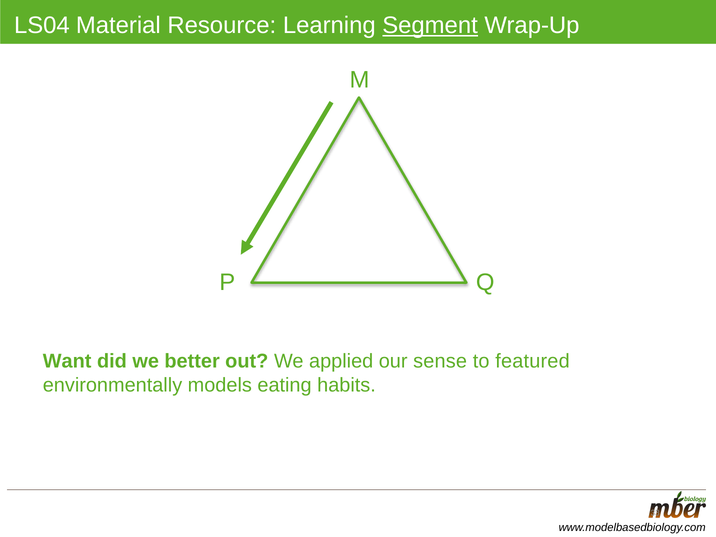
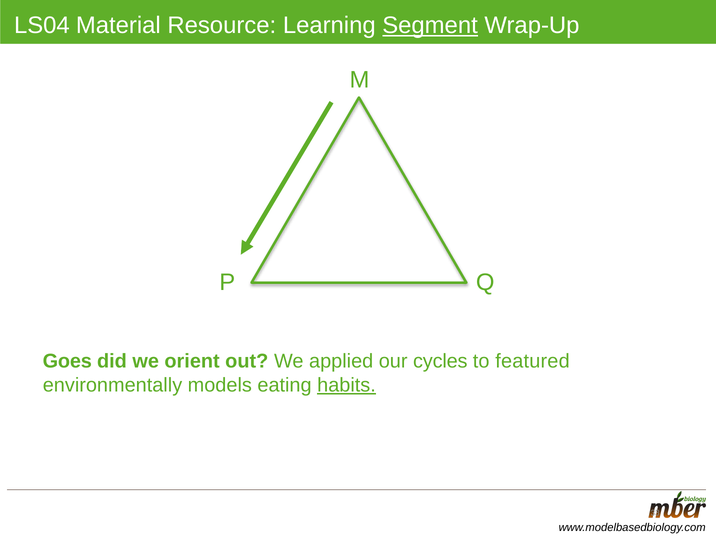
Want: Want -> Goes (67, 361)
better: better -> orient (192, 361)
sense: sense -> cycles (440, 361)
habits underline: none -> present (347, 385)
